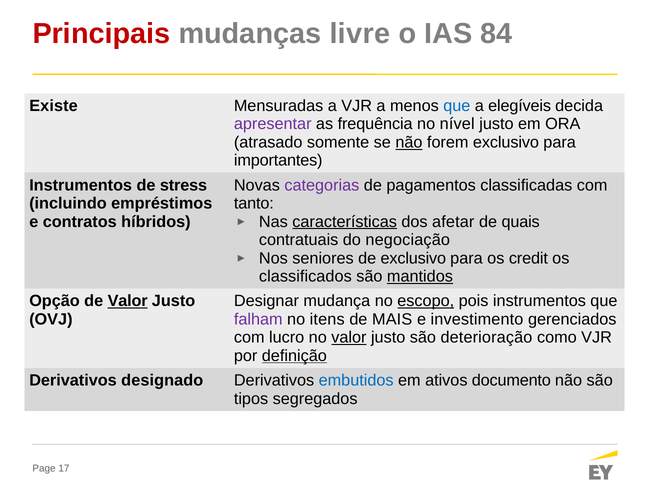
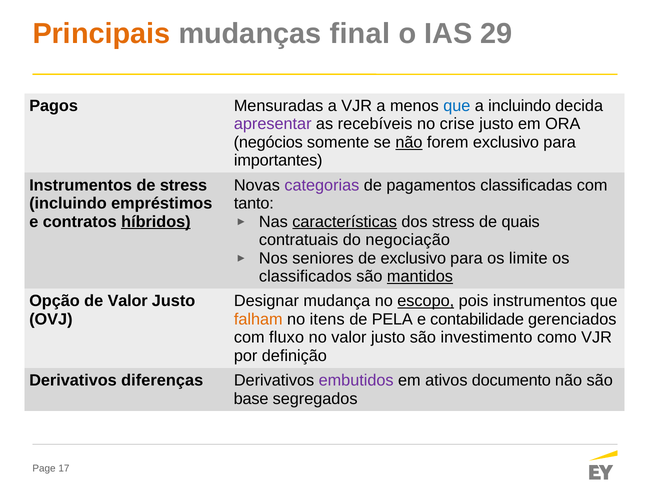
Principais colour: red -> orange (102, 34)
livre: livre -> final (360, 34)
84: 84 -> 29 (496, 34)
Existe: Existe -> Pagos (54, 106)
a elegíveis: elegíveis -> incluindo (520, 106)
frequência: frequência -> recebíveis (375, 124)
nível: nível -> crise (457, 124)
atrasado: atrasado -> negócios (268, 142)
híbridos underline: none -> present (156, 221)
dos afetar: afetar -> stress (453, 221)
credit: credit -> limite (528, 258)
Valor underline: present -> none (128, 301)
falham colour: purple -> orange (258, 319)
MAIS: MAIS -> PELA (392, 319)
investimento: investimento -> contabilidade (477, 319)
lucro: lucro -> fluxo (287, 337)
valor underline: present -> none (349, 337)
deterioração: deterioração -> investimento (486, 337)
definição underline: present -> none (294, 355)
designado: designado -> diferenças (162, 380)
embutidos colour: blue -> purple (356, 380)
tipos: tipos -> base (251, 398)
